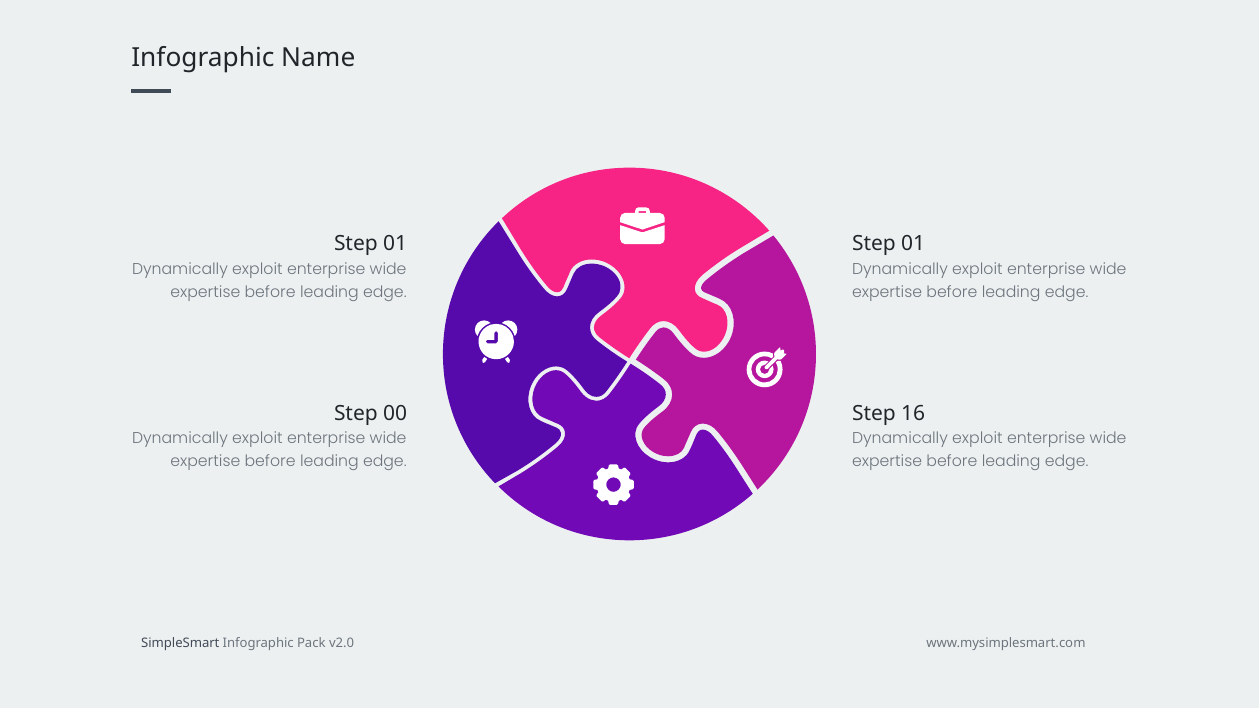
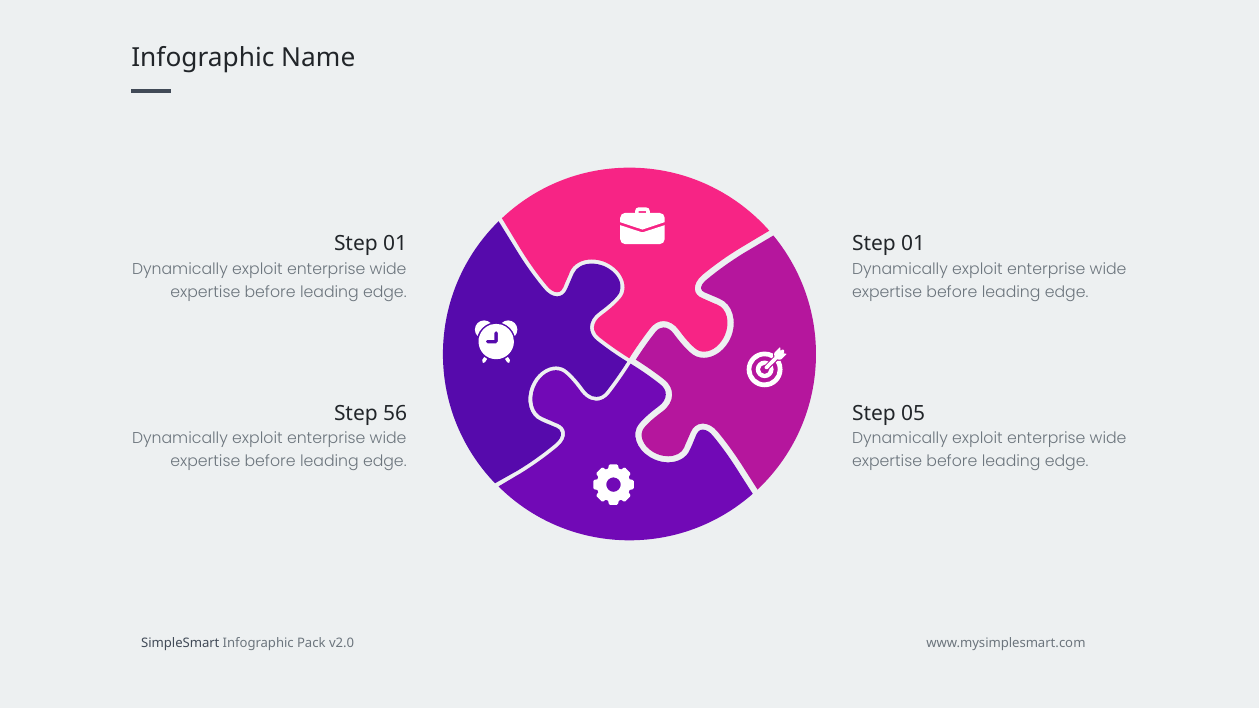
00: 00 -> 56 (395, 413)
16: 16 -> 05 (913, 413)
